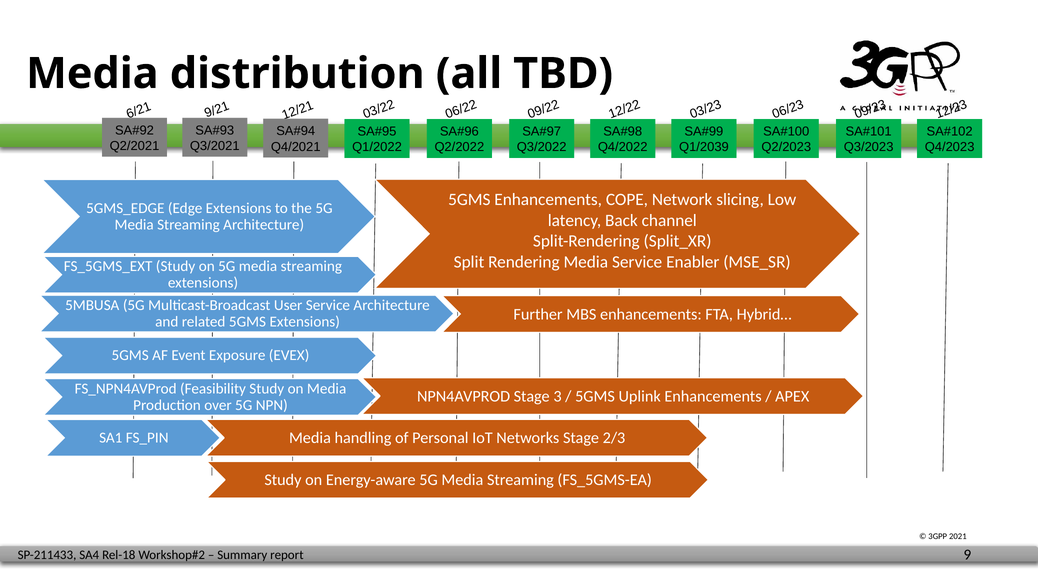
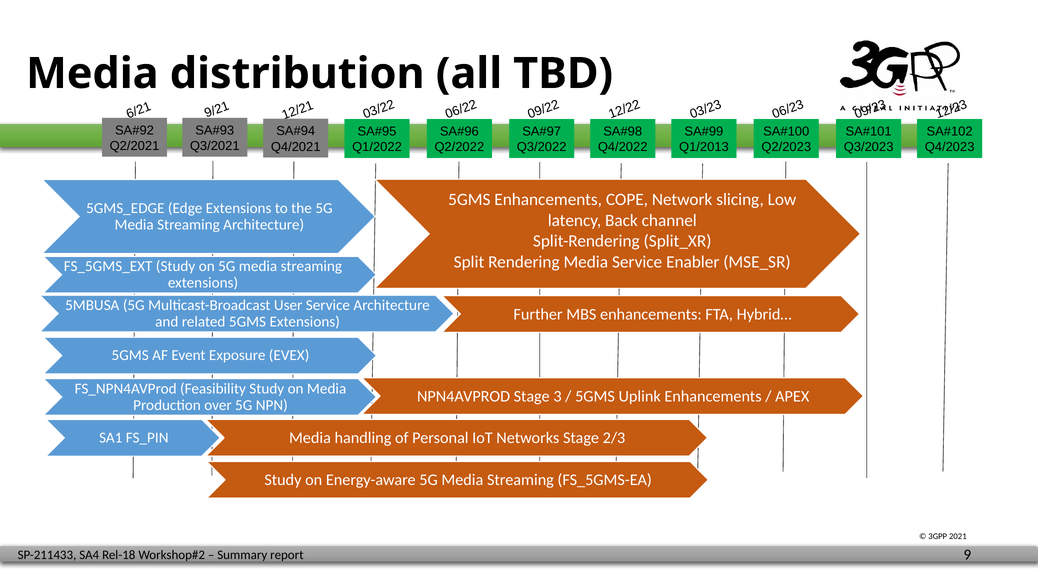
Q1/2039: Q1/2039 -> Q1/2013 (704, 147)
